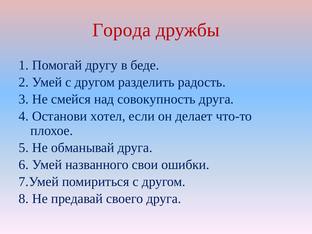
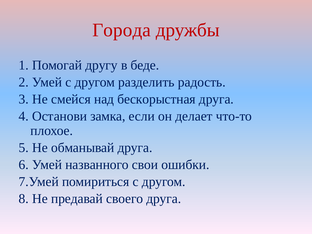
совокупность: совокупность -> бескорыстная (157, 99)
хотел: хотел -> замка (108, 116)
